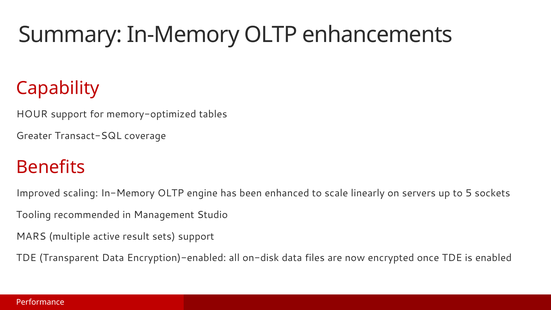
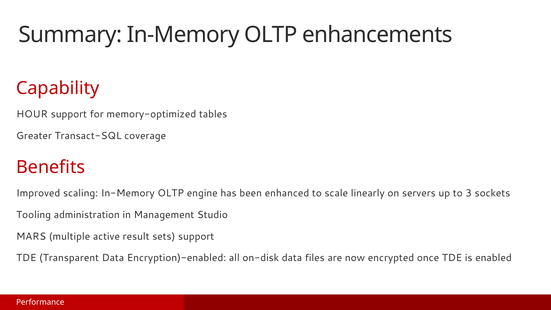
5: 5 -> 3 (469, 193)
recommended: recommended -> administration (87, 215)
